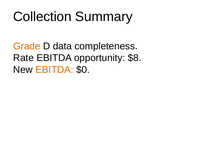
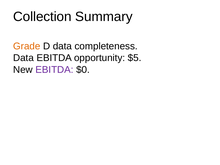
Rate: Rate -> Data (23, 58)
$8: $8 -> $5 (135, 58)
EBITDA colour: orange -> purple (54, 70)
